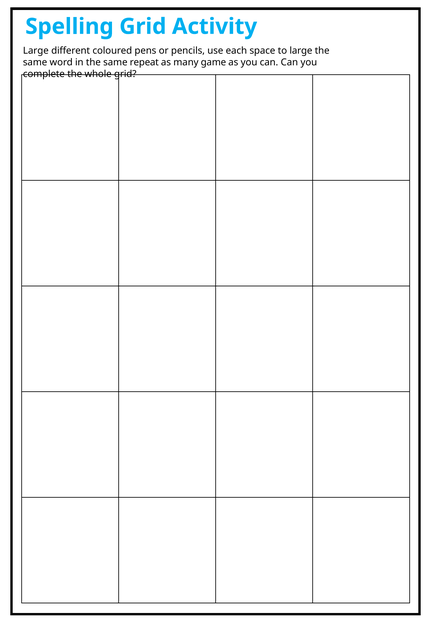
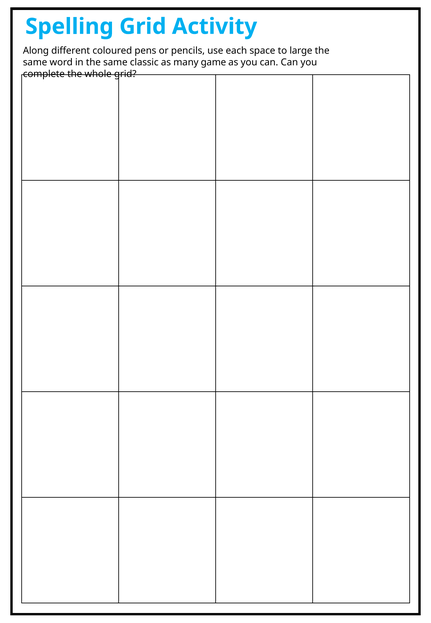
Large: Large -> Along (36, 51)
repeat: repeat -> classic (144, 62)
